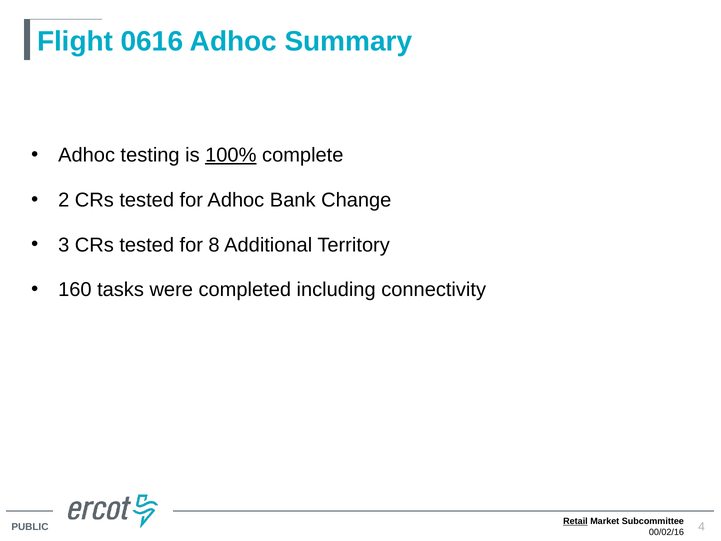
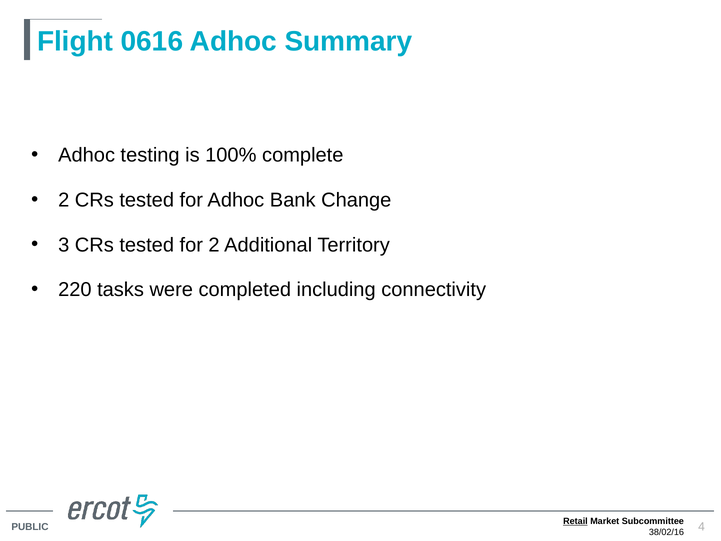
100% underline: present -> none (231, 155)
for 8: 8 -> 2 (214, 245)
160: 160 -> 220 (75, 290)
00/02/16: 00/02/16 -> 38/02/16 (666, 532)
